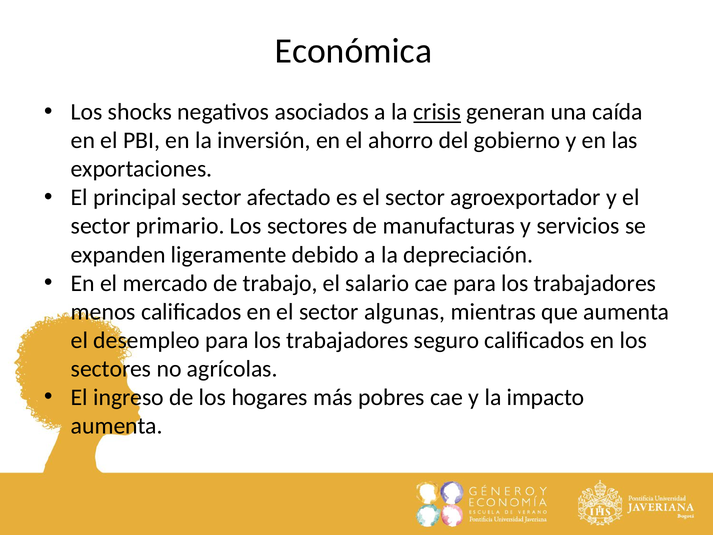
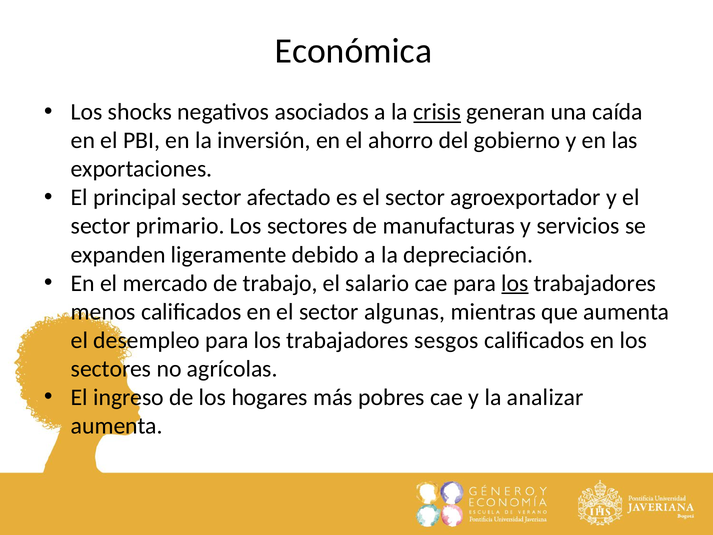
los underline: none -> present (515, 283)
seguro: seguro -> sesgos (446, 340)
impacto: impacto -> analizar (545, 397)
